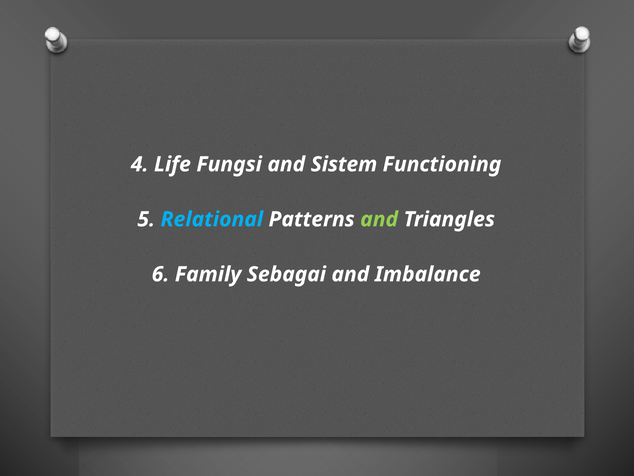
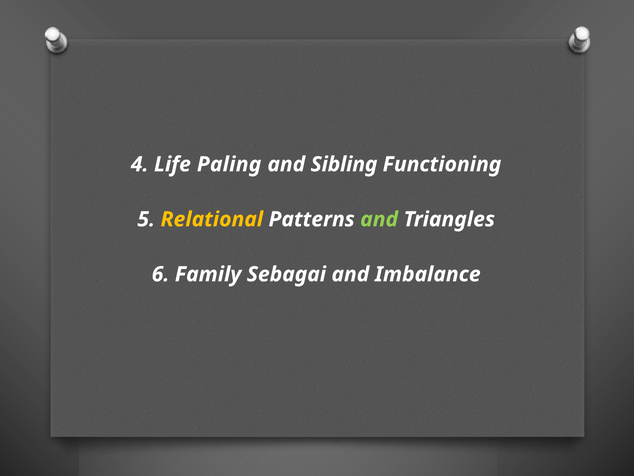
Fungsi: Fungsi -> Paling (229, 164)
Sistem: Sistem -> Sibling (344, 164)
Relational colour: light blue -> yellow (212, 219)
